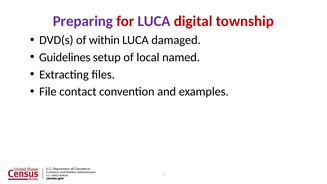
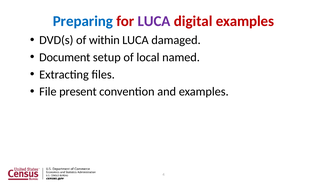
Preparing colour: purple -> blue (83, 21)
digital township: township -> examples (245, 21)
Guidelines: Guidelines -> Document (65, 57)
contact: contact -> present (78, 92)
